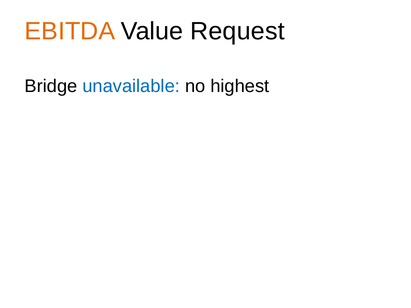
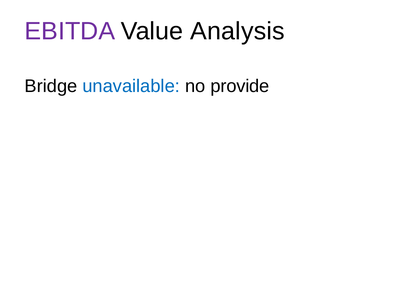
EBITDA colour: orange -> purple (70, 31)
Request: Request -> Analysis (237, 31)
highest: highest -> provide (240, 86)
